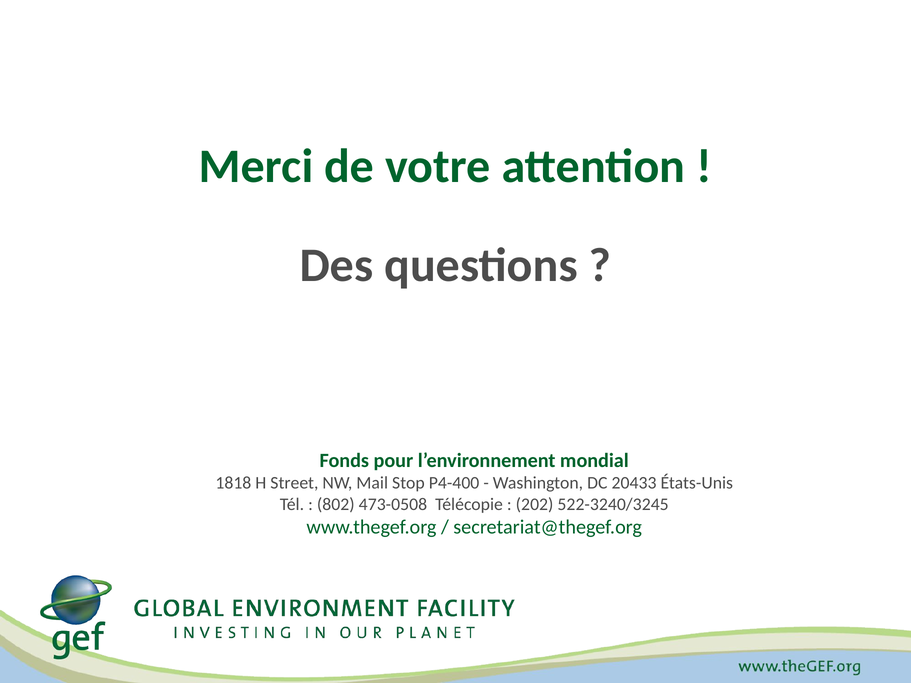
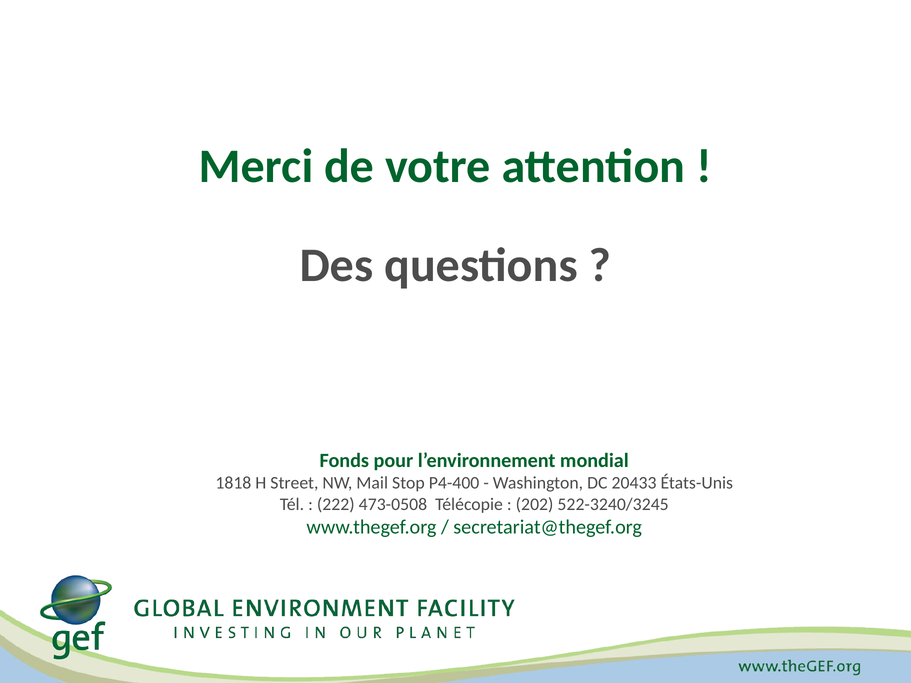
802: 802 -> 222 (336, 505)
